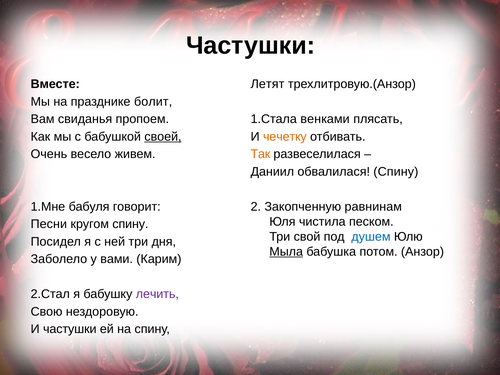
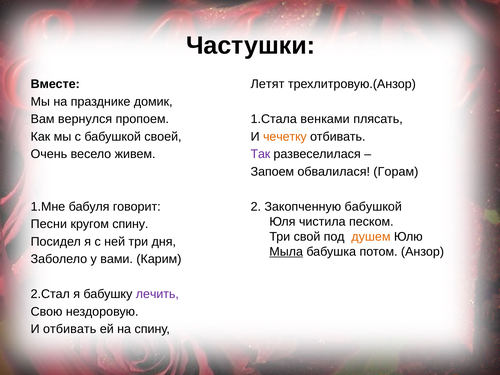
болит: болит -> домик (153, 102)
свиданья: свиданья -> вернулся (85, 119)
своей underline: present -> none (163, 137)
Так colour: orange -> purple (260, 154)
Даниил: Даниил -> Запоем (272, 172)
обвалилася Спину: Спину -> Горам (396, 172)
Закопченную равнинам: равнинам -> бабушкой (373, 207)
душем colour: blue -> orange (371, 237)
И частушки: частушки -> отбивать (70, 329)
